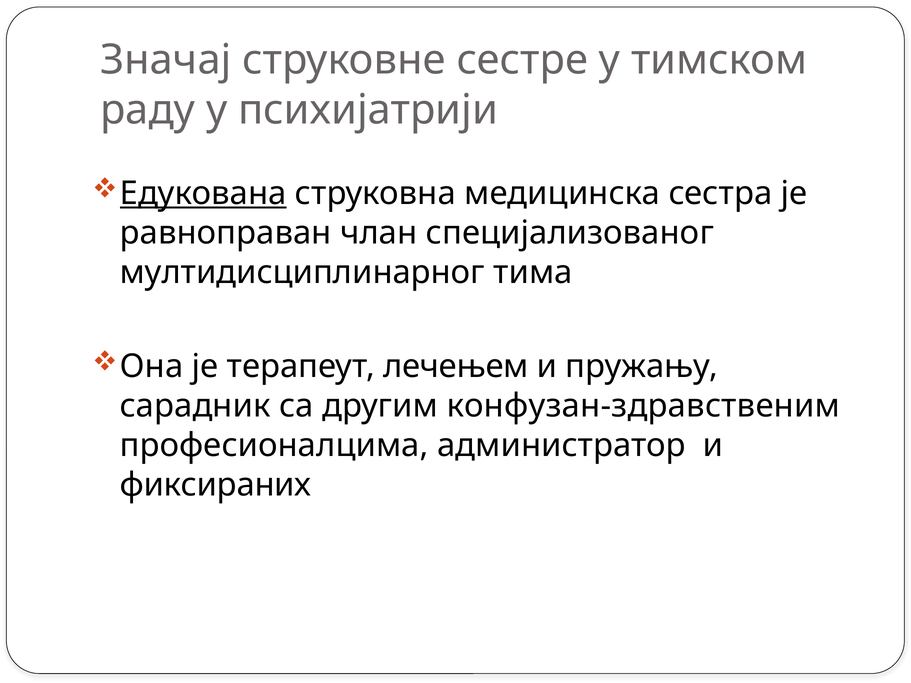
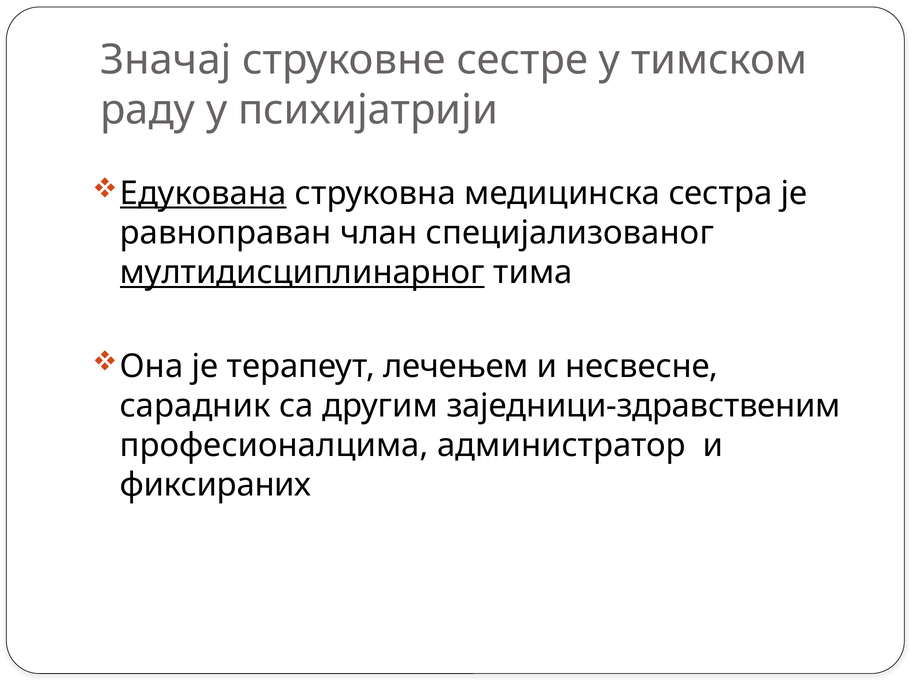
мултидисциплинарног underline: none -> present (302, 273)
пружању: пружању -> несвесне (642, 367)
конфузан-здравственим: конфузан-здравственим -> заједници-здравственим (644, 406)
